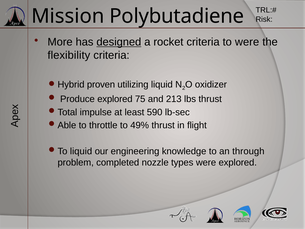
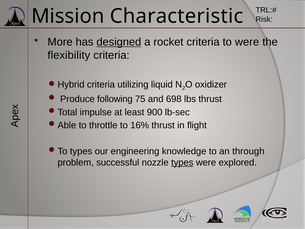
Polybutadiene: Polybutadiene -> Characteristic (177, 16)
proven: proven -> criteria (101, 84)
Produce explored: explored -> following (115, 99)
213: 213 -> 698 (174, 99)
590: 590 -> 900 (155, 112)
49%: 49% -> 16% (140, 125)
liquid: liquid -> types (81, 151)
completed: completed -> successful (118, 162)
types underline: none -> present (182, 162)
